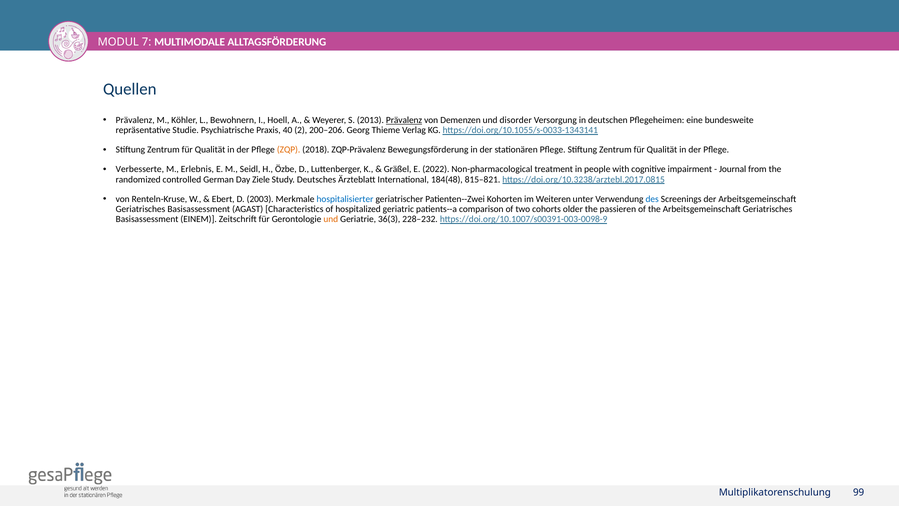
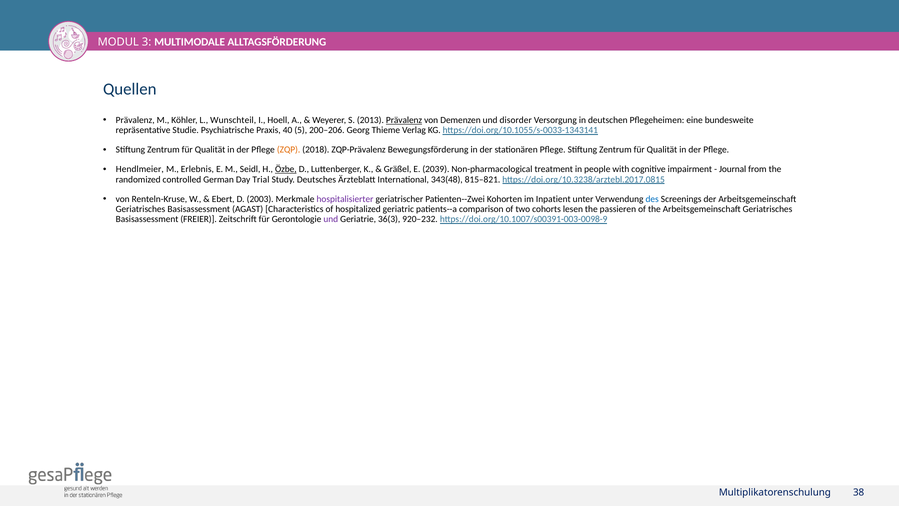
7: 7 -> 3 (147, 42)
Bewohnern: Bewohnern -> Wunschteil (233, 120)
2: 2 -> 5 (301, 130)
Verbesserte: Verbesserte -> Hendlmeier (140, 169)
Özbe underline: none -> present (286, 169)
2022: 2022 -> 2039 (436, 169)
Ziele: Ziele -> Trial (261, 179)
184(48: 184(48 -> 343(48 (447, 179)
hospitalisierter colour: blue -> purple (345, 199)
Weiteren: Weiteren -> Inpatient (553, 199)
older: older -> lesen (573, 209)
EINEM: EINEM -> FREIER (199, 219)
und colour: orange -> purple (331, 219)
228–232: 228–232 -> 920–232 (420, 219)
99: 99 -> 38 (859, 492)
